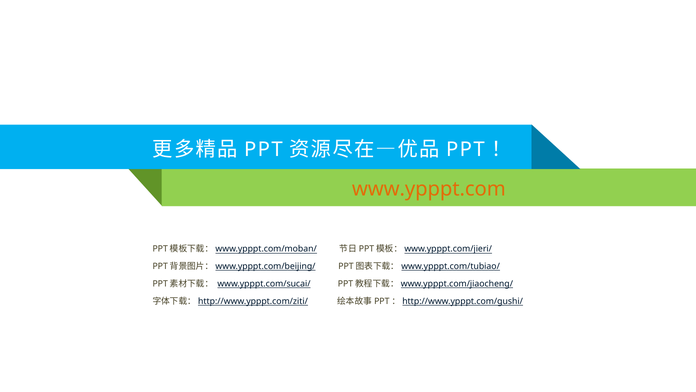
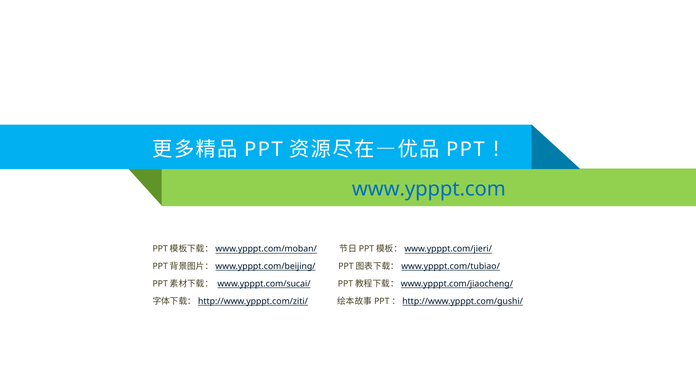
www.ypppt.com colour: orange -> blue (429, 189)
